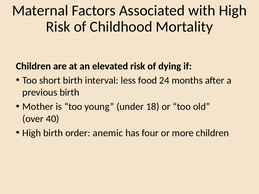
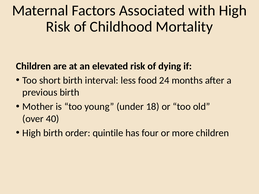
anemic: anemic -> quintile (108, 133)
